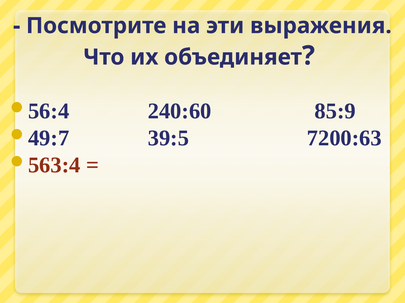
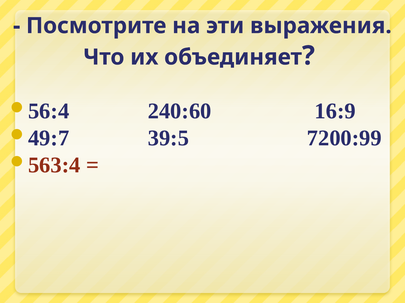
85:9: 85:9 -> 16:9 (335, 112)
7200:63: 7200:63 -> 7200:99 (344, 139)
